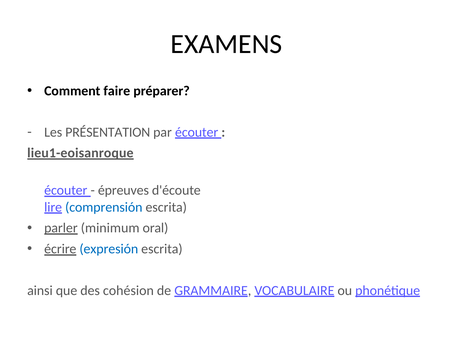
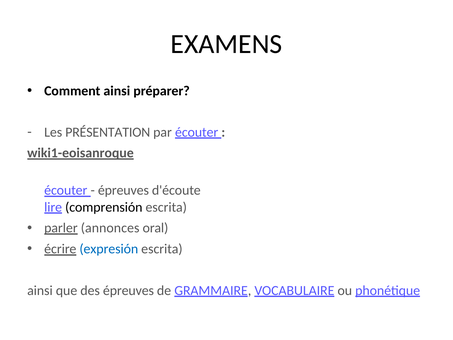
Comment faire: faire -> ainsi (117, 91)
lieu1-eoisanroque: lieu1-eoisanroque -> wiki1-eoisanroque (80, 153)
comprensión colour: blue -> black (104, 207)
minimum: minimum -> annonces (110, 228)
des cohésion: cohésion -> épreuves (128, 290)
